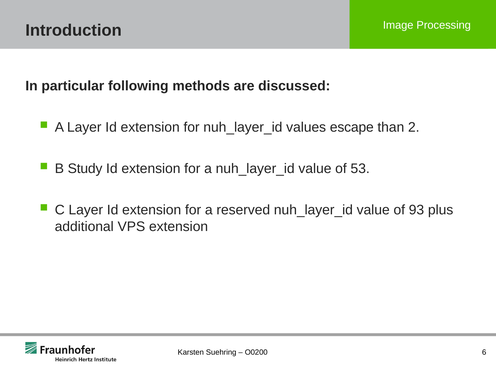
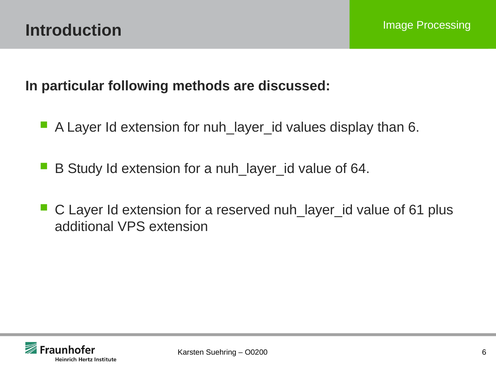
escape: escape -> display (352, 127)
than 2: 2 -> 6 (414, 127)
53: 53 -> 64 (360, 169)
93: 93 -> 61 (416, 210)
